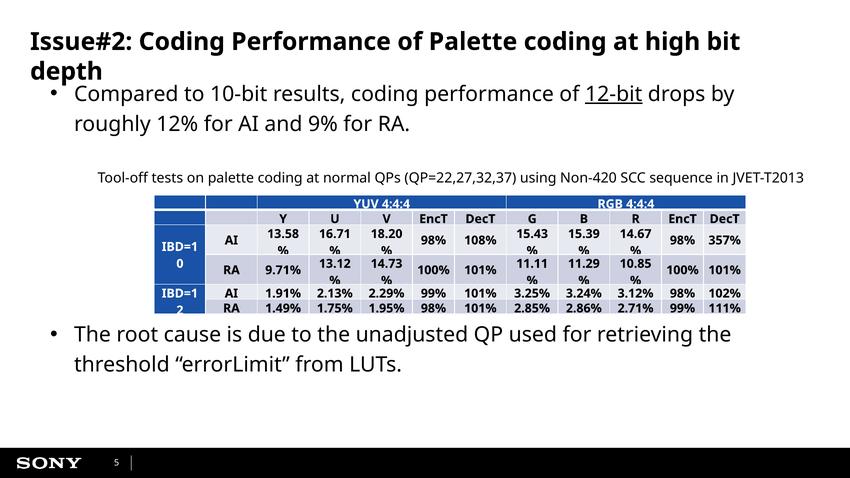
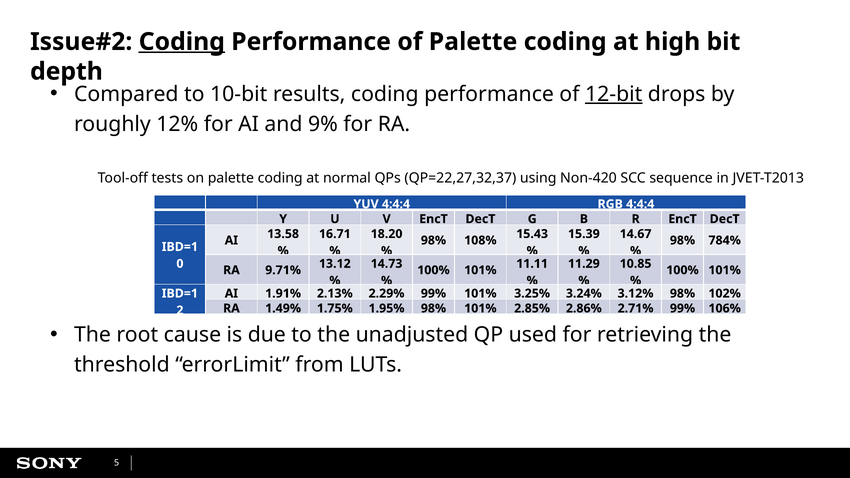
Coding underline: none -> present (182, 42)
357%: 357% -> 784% (725, 240)
111%: 111% -> 106% (725, 308)
